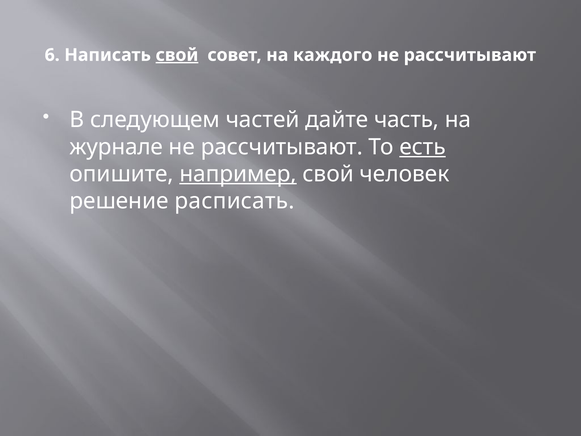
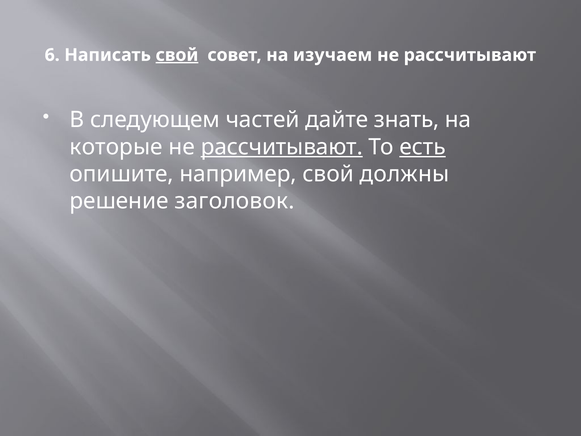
каждого: каждого -> изучаем (333, 55)
часть: часть -> знать (407, 120)
журнале: журнале -> которые (116, 147)
рассчитывают underline: none -> present (282, 147)
например underline: present -> none (238, 174)
человек: человек -> должны (404, 174)
расписать: расписать -> заголовок (235, 201)
